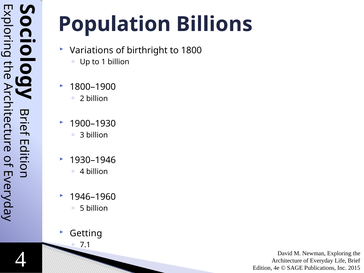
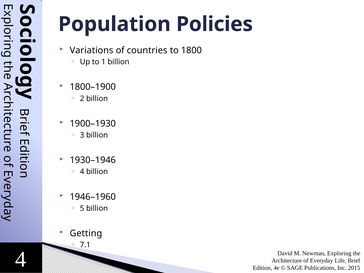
Billions: Billions -> Policies (215, 24)
birthright: birthright -> countries (147, 50)
